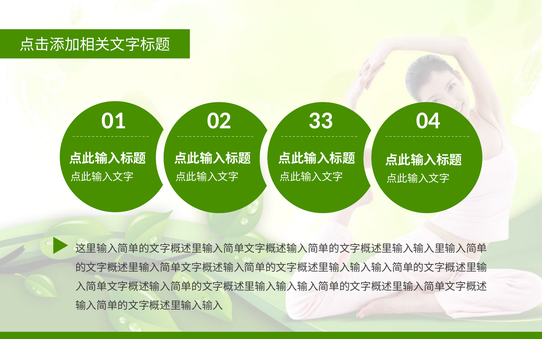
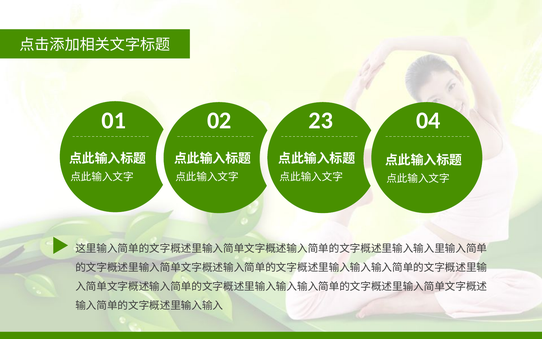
33: 33 -> 23 (321, 121)
